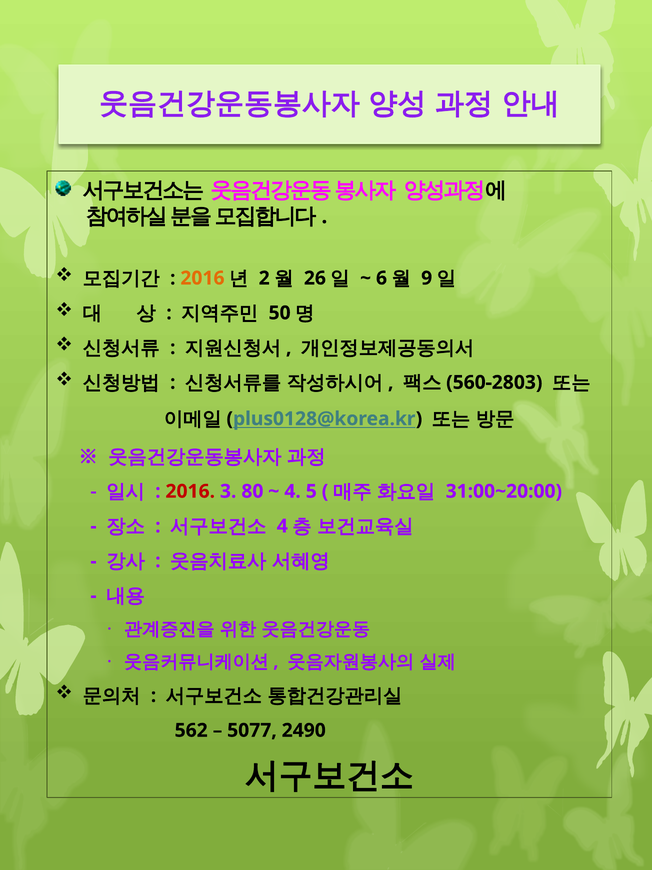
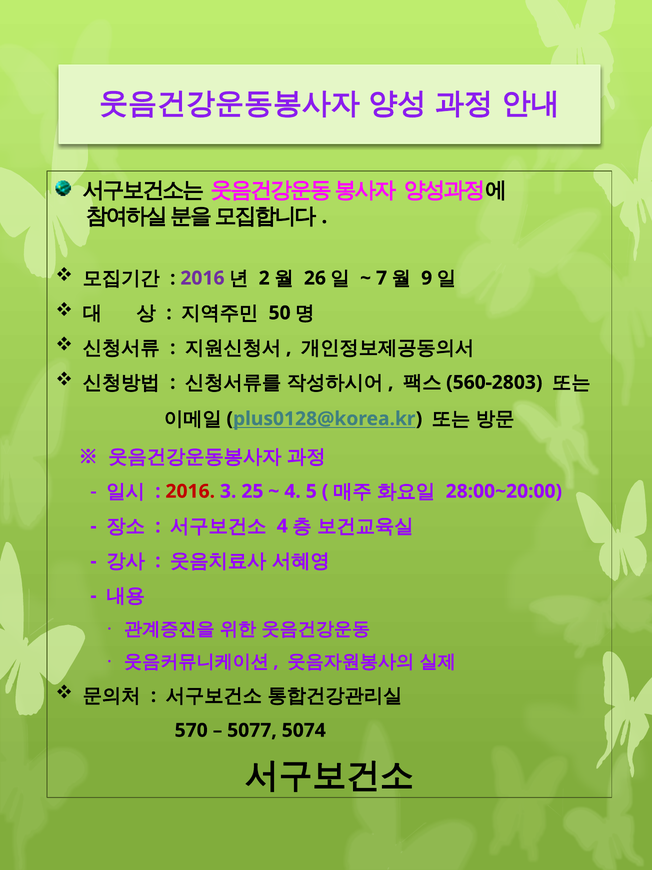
2016 colour: orange -> purple (202, 278)
6: 6 -> 7 (382, 278)
80: 80 -> 25 (252, 491)
31:00~20:00: 31:00~20:00 -> 28:00~20:00 (504, 491)
562: 562 -> 570 (191, 730)
2490: 2490 -> 5074 (304, 730)
